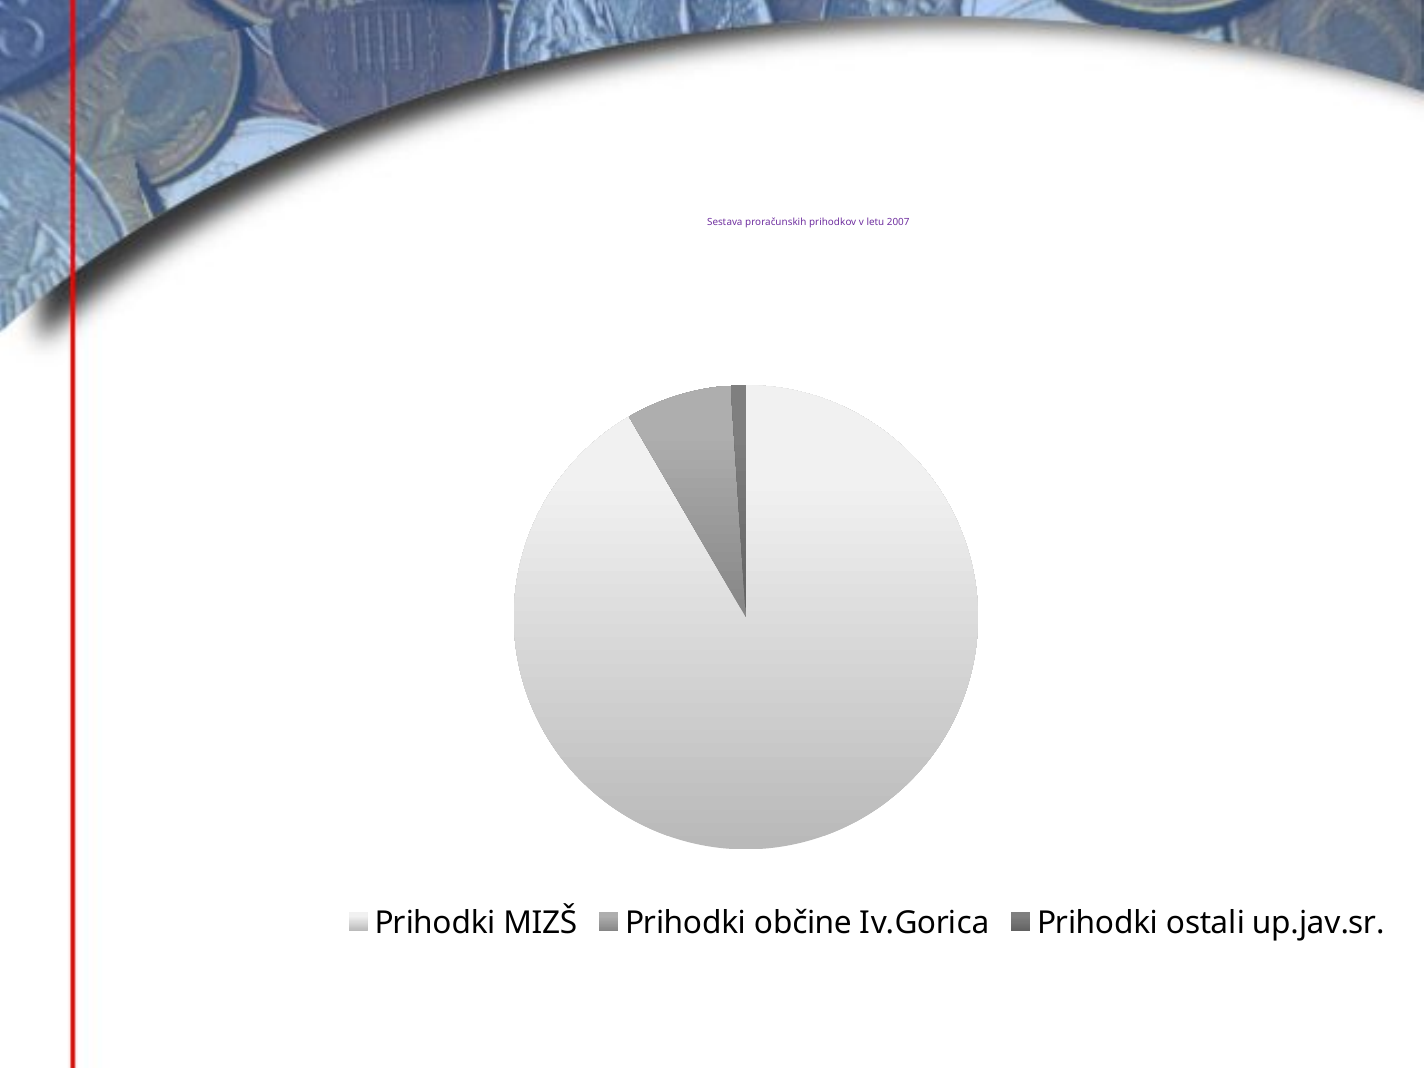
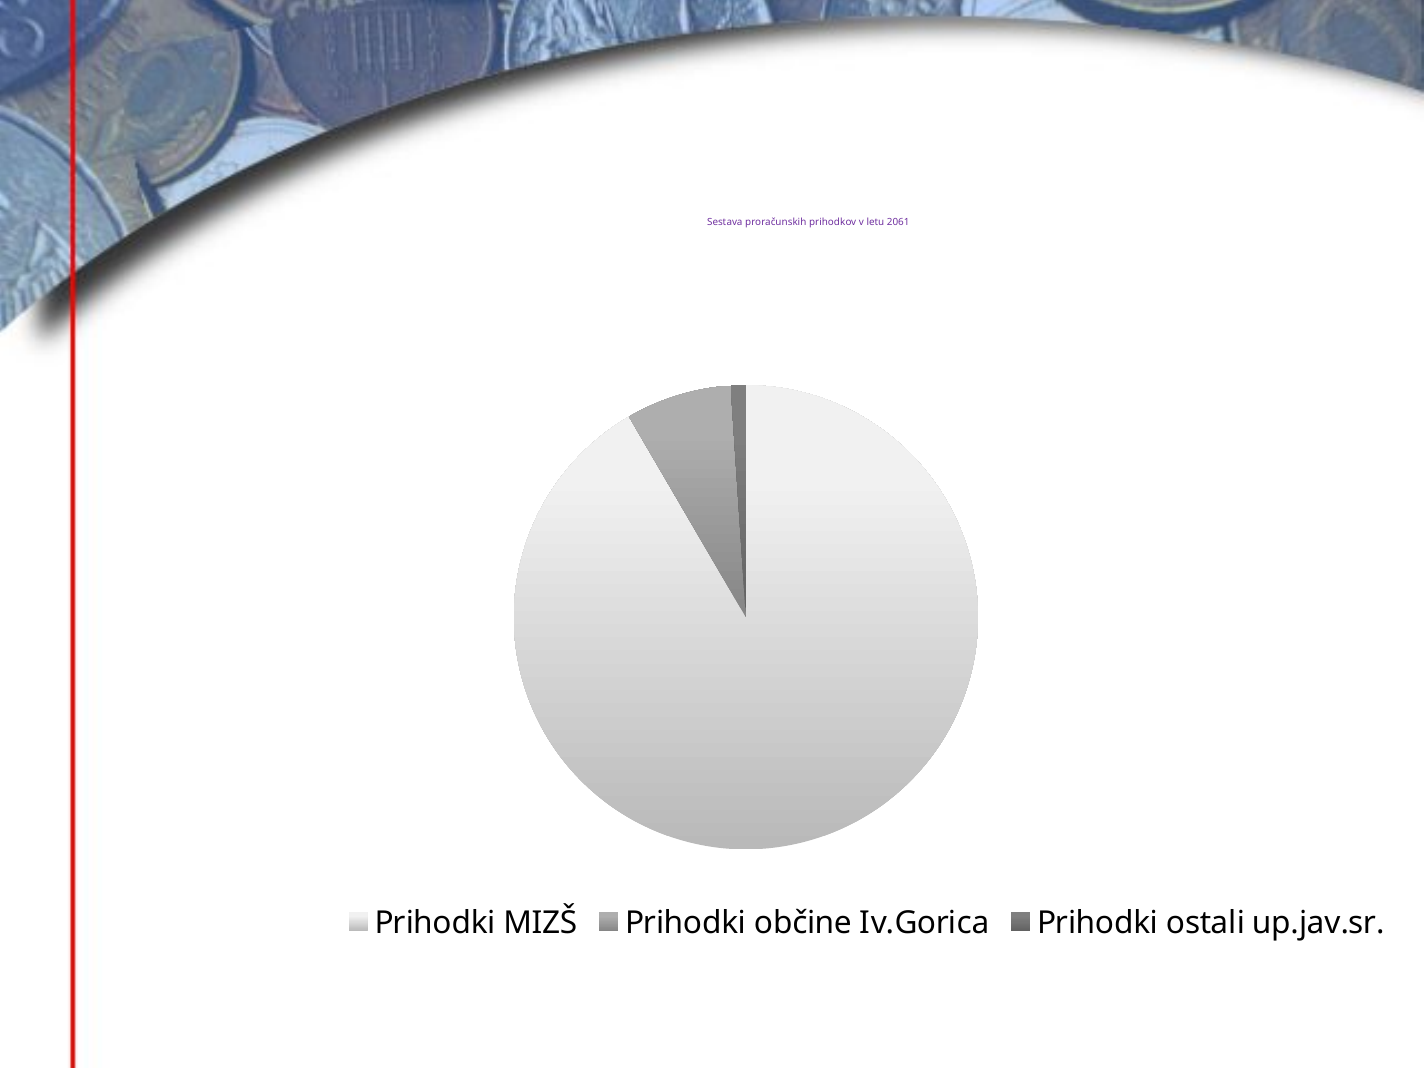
2007: 2007 -> 2061 (898, 222)
